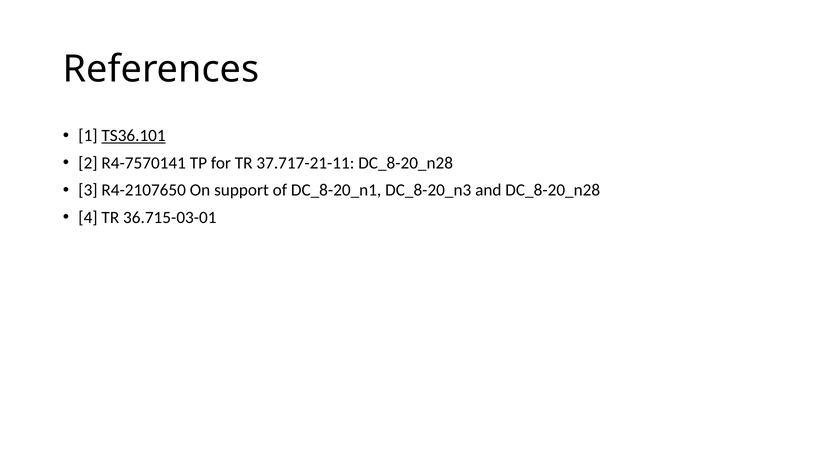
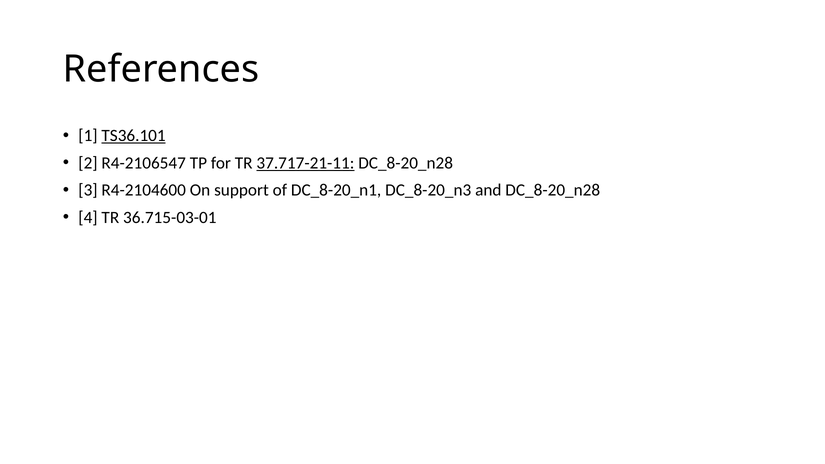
R4-7570141: R4-7570141 -> R4-2106547 (144, 163)
37.717-21-11 underline: none -> present (305, 163)
R4-2107650: R4-2107650 -> R4-2104600 (144, 190)
